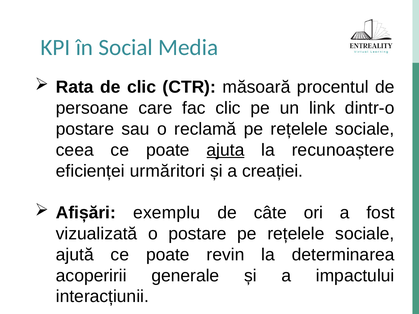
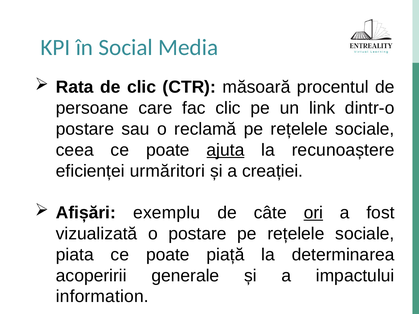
ori underline: none -> present (313, 213)
ajută: ajută -> piata (75, 255)
revin: revin -> piață (226, 255)
interacțiunii: interacțiunii -> information (102, 297)
